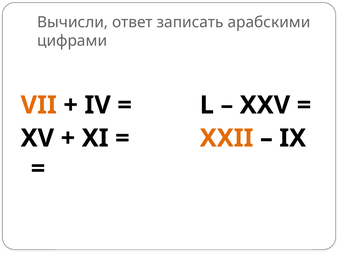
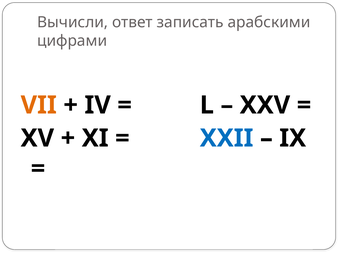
XXII colour: orange -> blue (227, 138)
